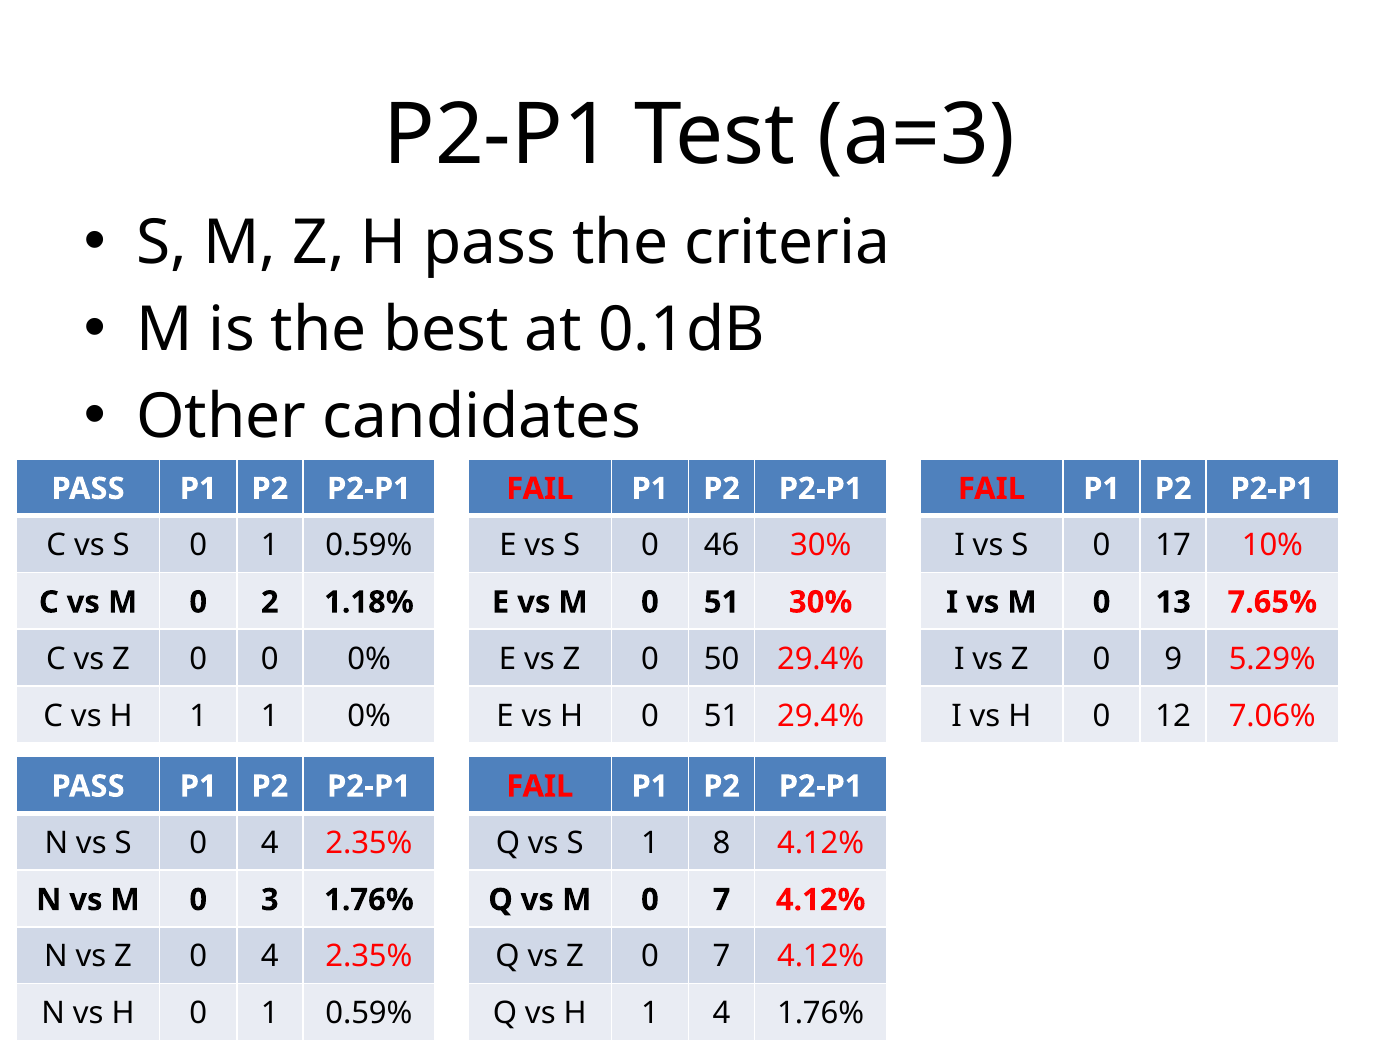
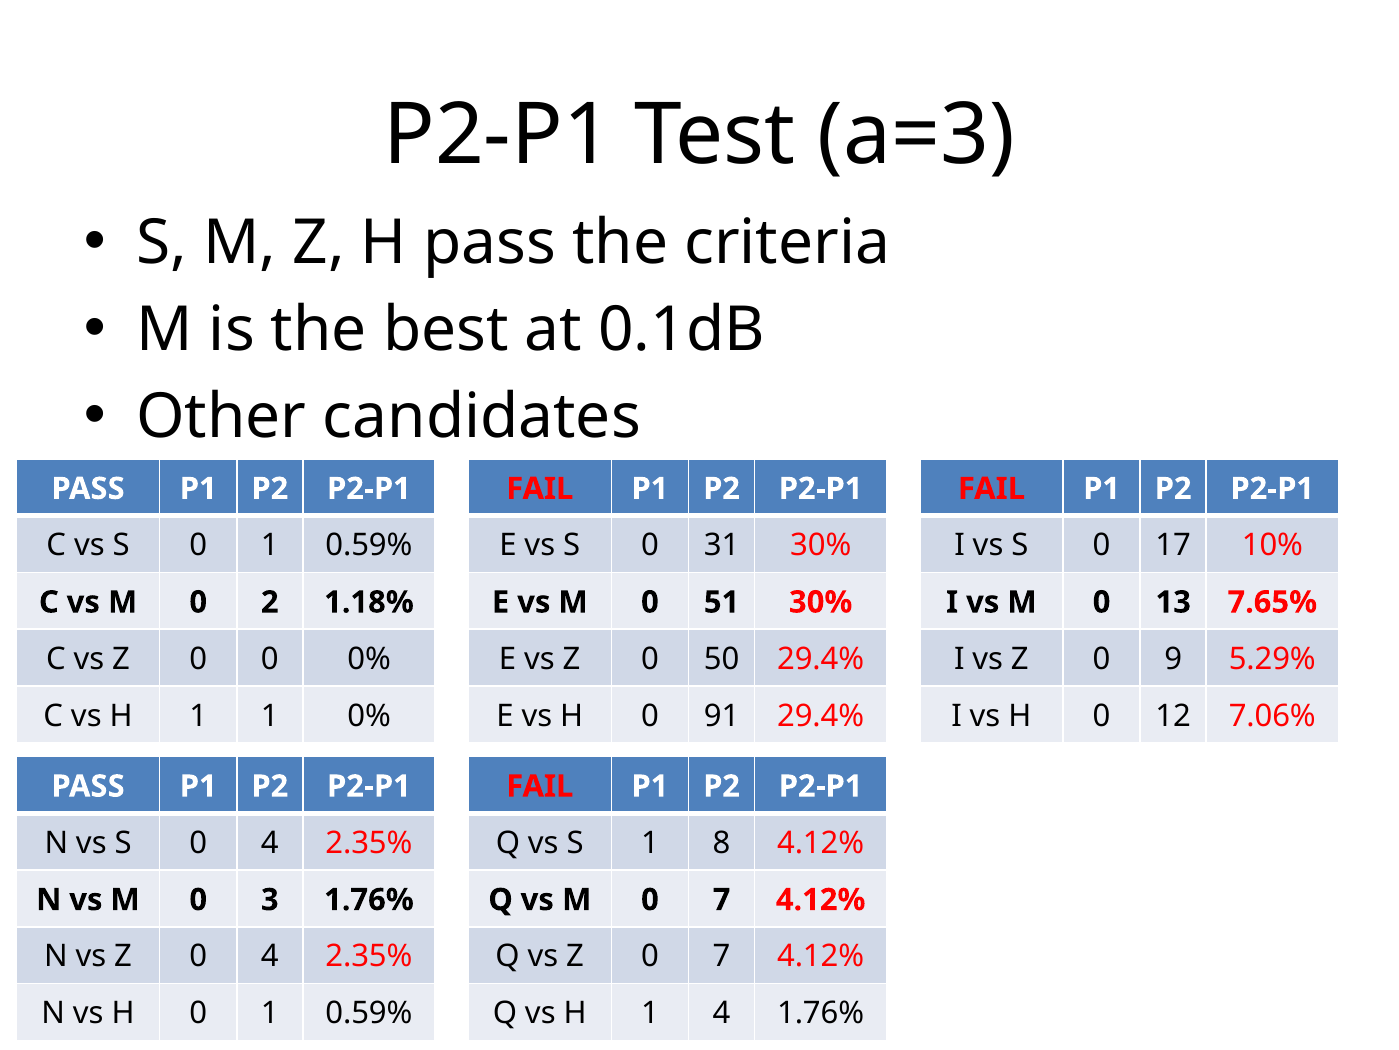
46: 46 -> 31 (722, 545)
H 0 51: 51 -> 91 (722, 715)
